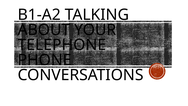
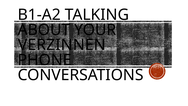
TELEPHONE: TELEPHONE -> VERZINNEN (62, 45)
